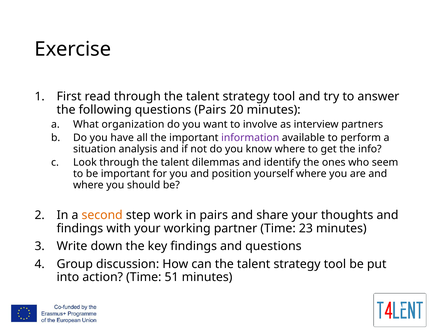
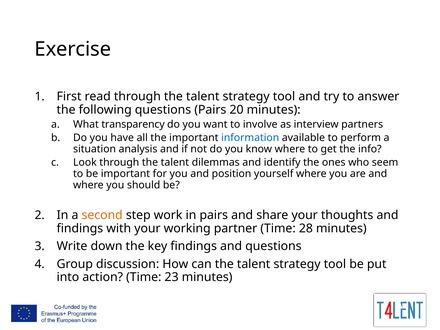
organization: organization -> transparency (133, 124)
information colour: purple -> blue (250, 138)
23: 23 -> 28 (306, 228)
51: 51 -> 23 (172, 277)
